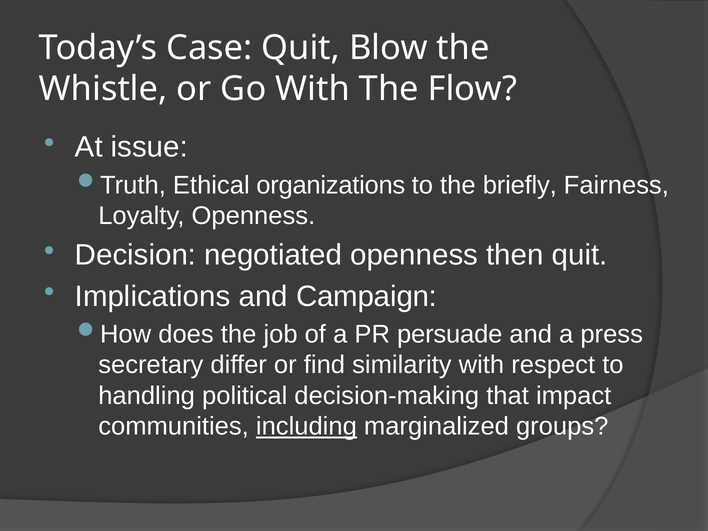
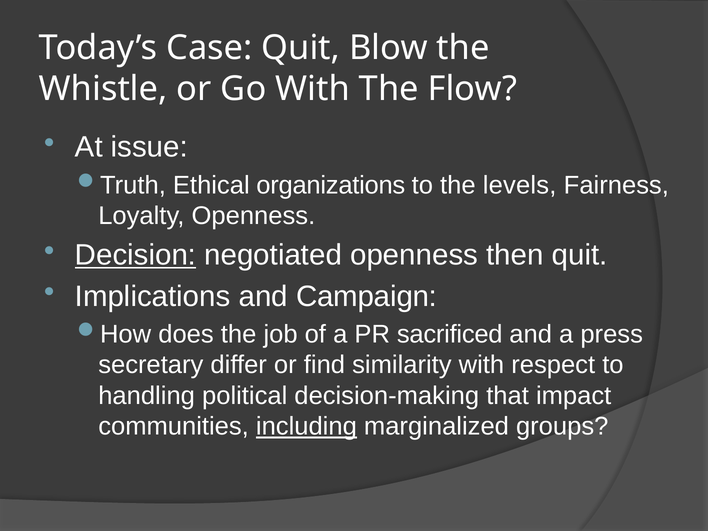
briefly: briefly -> levels (520, 185)
Decision underline: none -> present (136, 255)
persuade: persuade -> sacrificed (450, 334)
